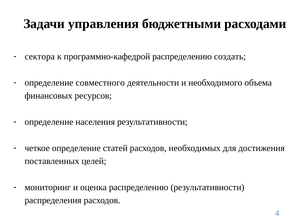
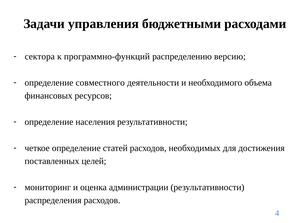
программно-кафедрой: программно-кафедрой -> программно-функций (107, 56)
создать: создать -> версию (230, 56)
оценка распределению: распределению -> администрации (139, 187)
